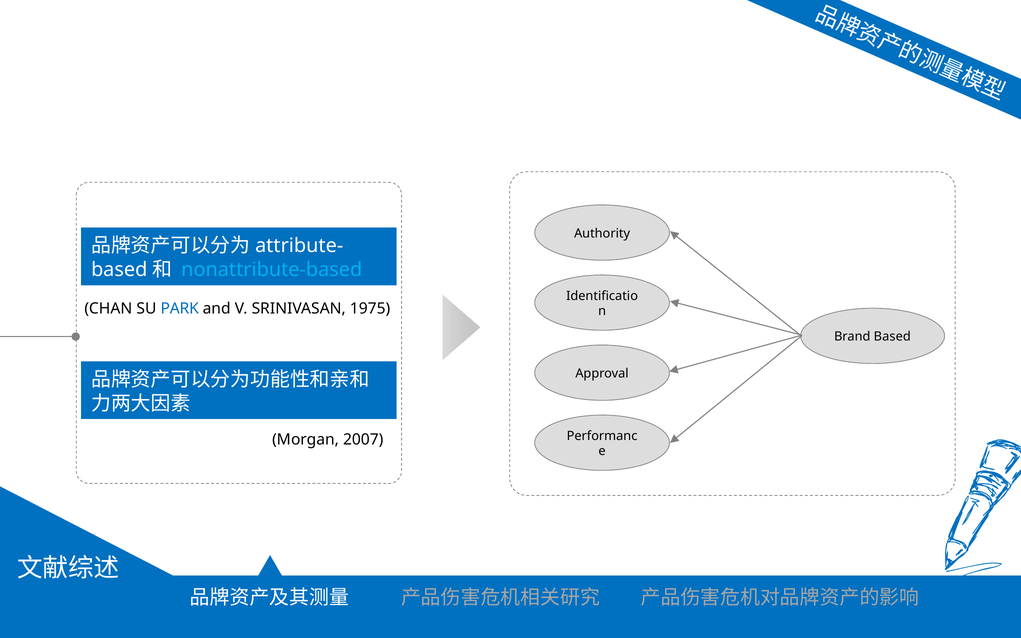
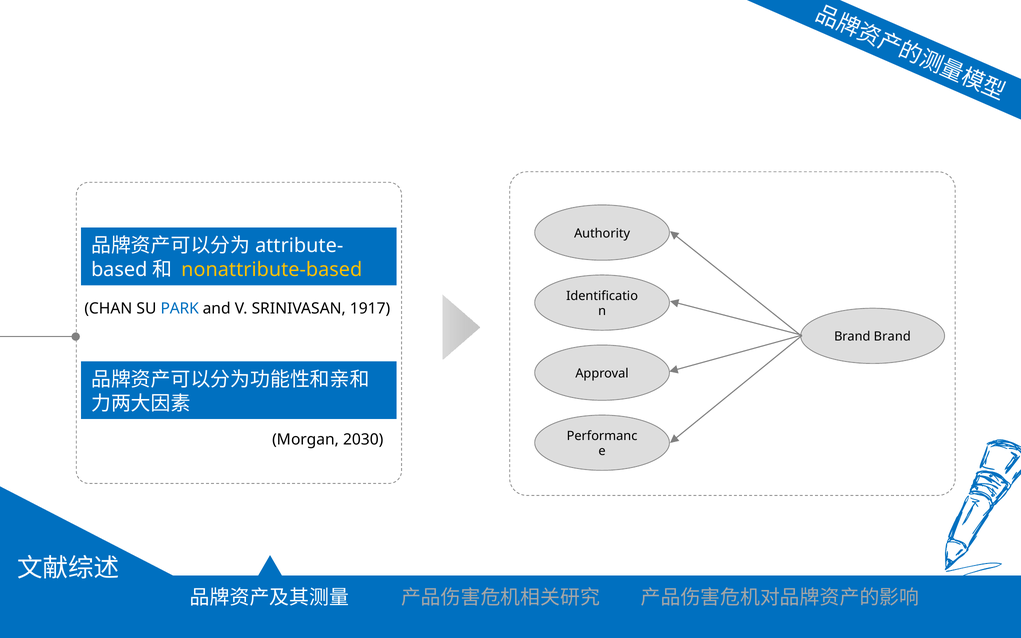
nonattribute-based colour: light blue -> yellow (272, 270)
1975: 1975 -> 1917 (370, 309)
Brand Based: Based -> Brand (892, 337)
2007: 2007 -> 2030 (363, 440)
